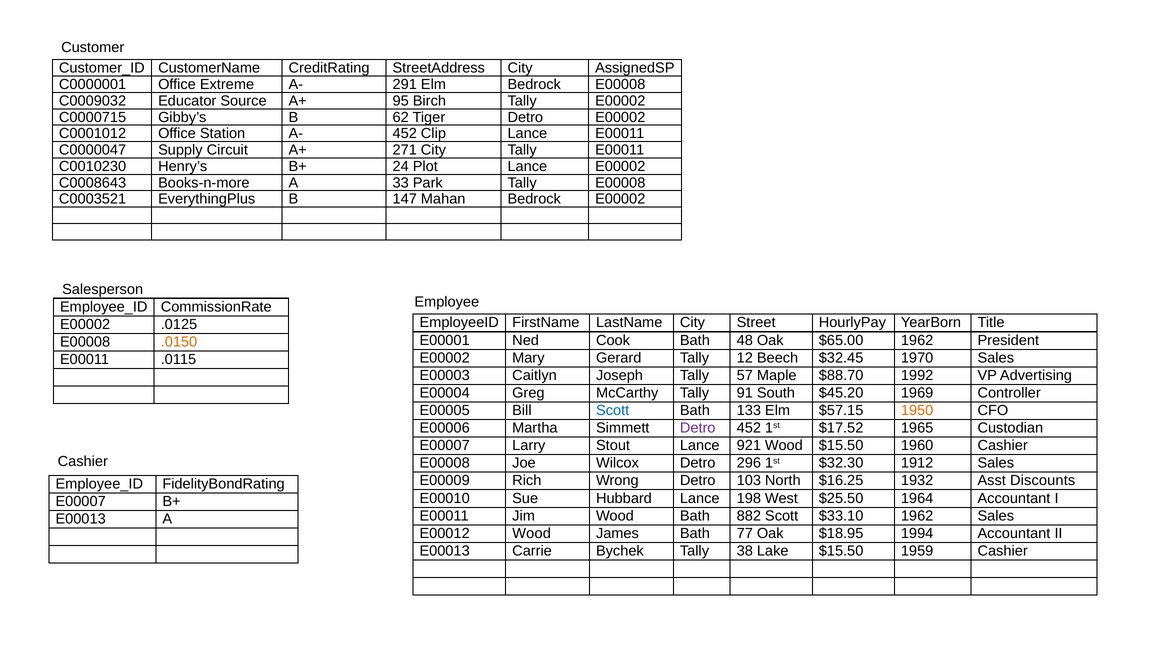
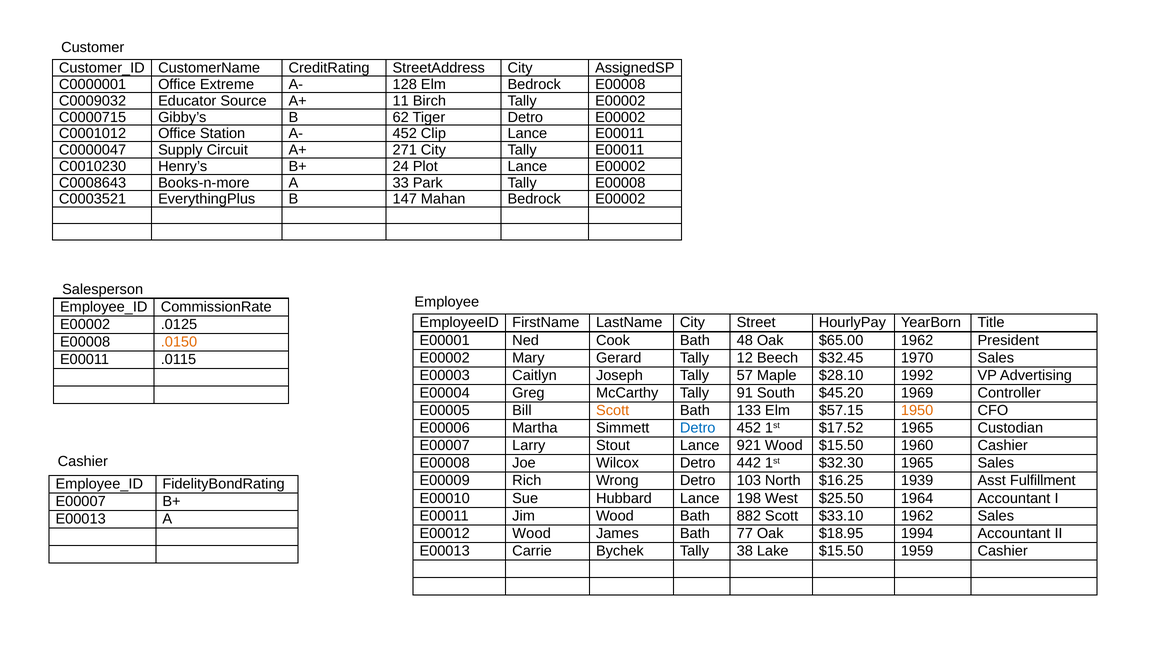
291: 291 -> 128 (405, 84)
95: 95 -> 11 (401, 101)
$88.70: $88.70 -> $28.10 (841, 375)
Scott colour: blue -> orange (613, 410)
Detro colour: purple -> blue (698, 428)
296: 296 -> 442 (749, 463)
$32.30 1912: 1912 -> 1965 (917, 463)
1932: 1932 -> 1939 (917, 481)
Discounts: Discounts -> Fulfillment (1043, 481)
